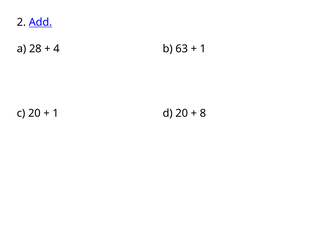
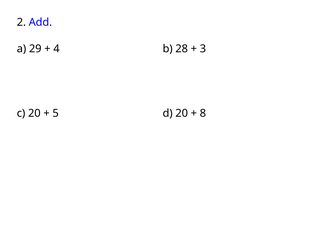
Add underline: present -> none (40, 22)
28: 28 -> 29 (35, 49)
63: 63 -> 28 (182, 49)
1: 1 -> 3 (203, 49)
1: 1 -> 5 (56, 113)
